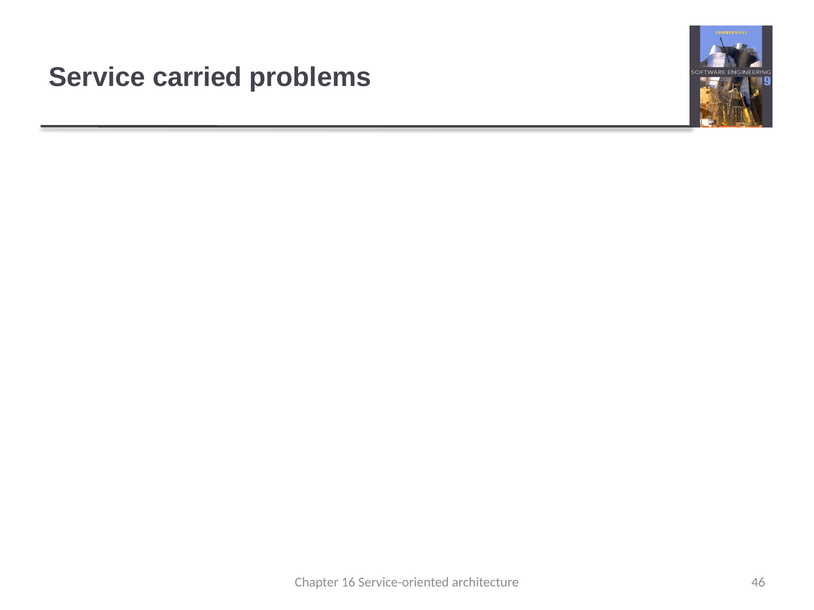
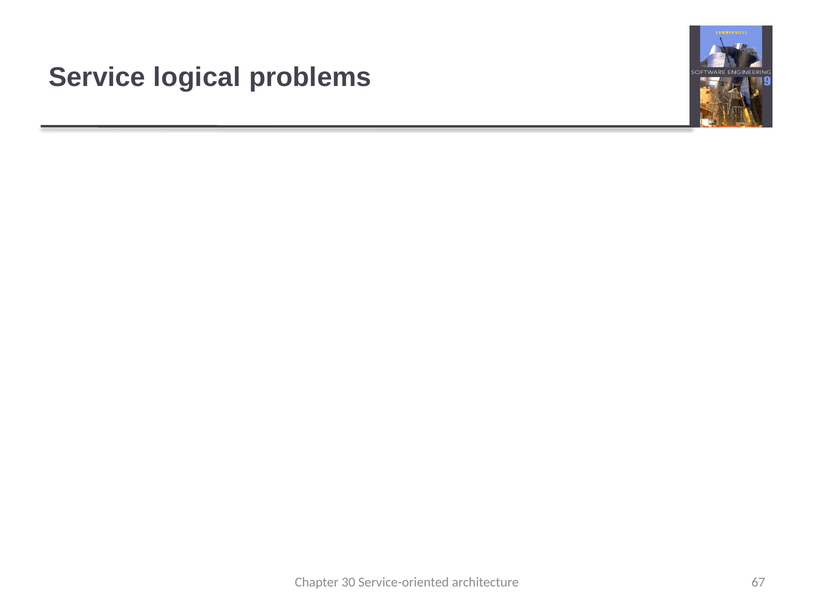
carried: carried -> logical (197, 77)
16: 16 -> 30 (348, 583)
46: 46 -> 67 (758, 583)
